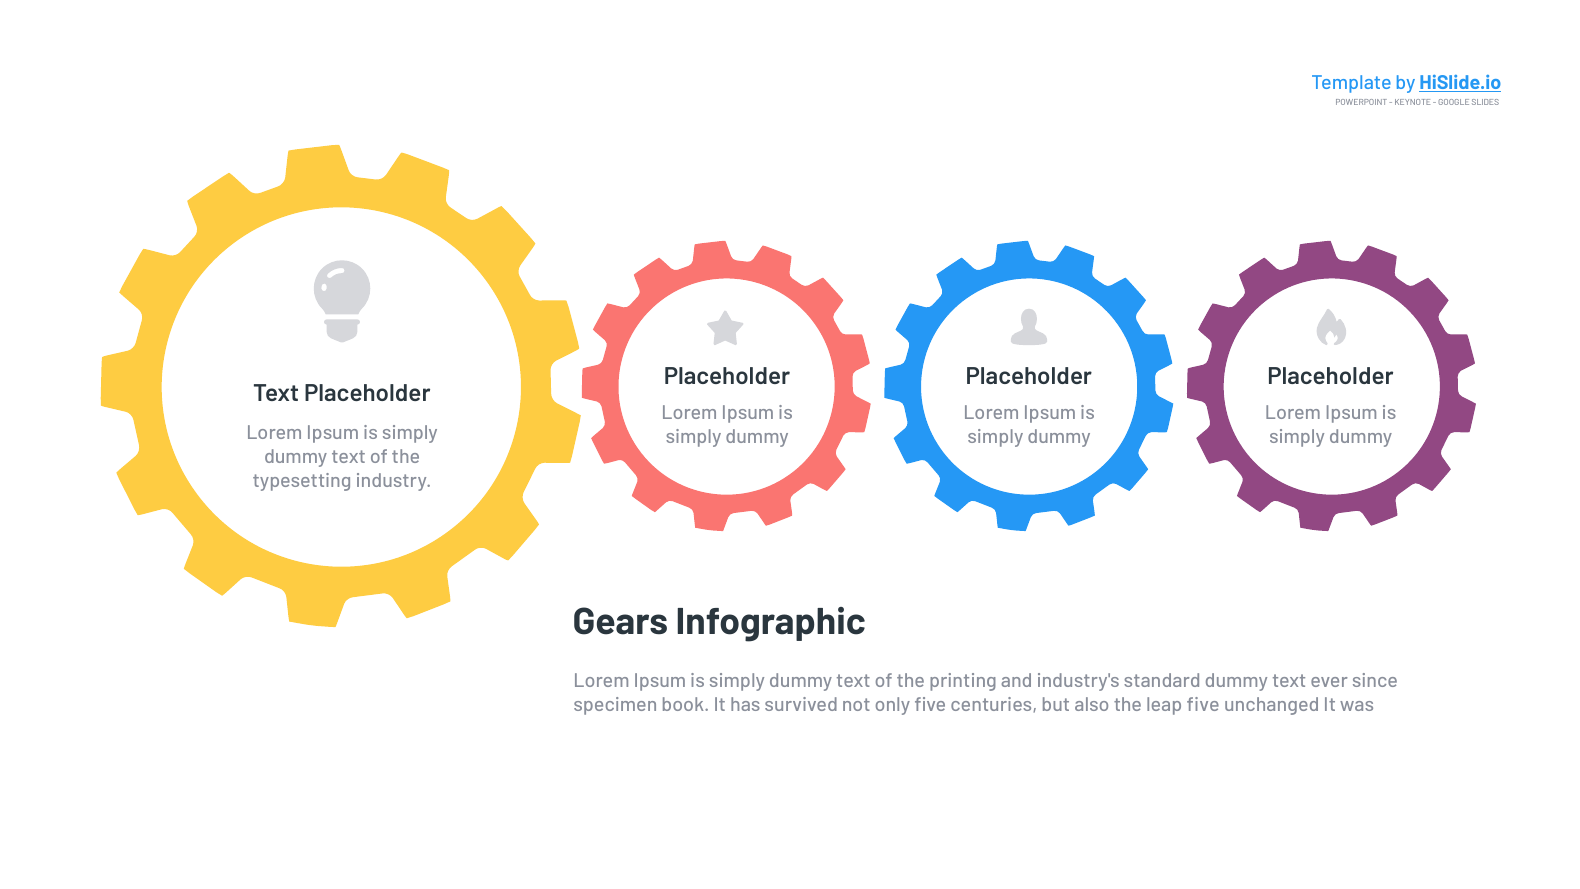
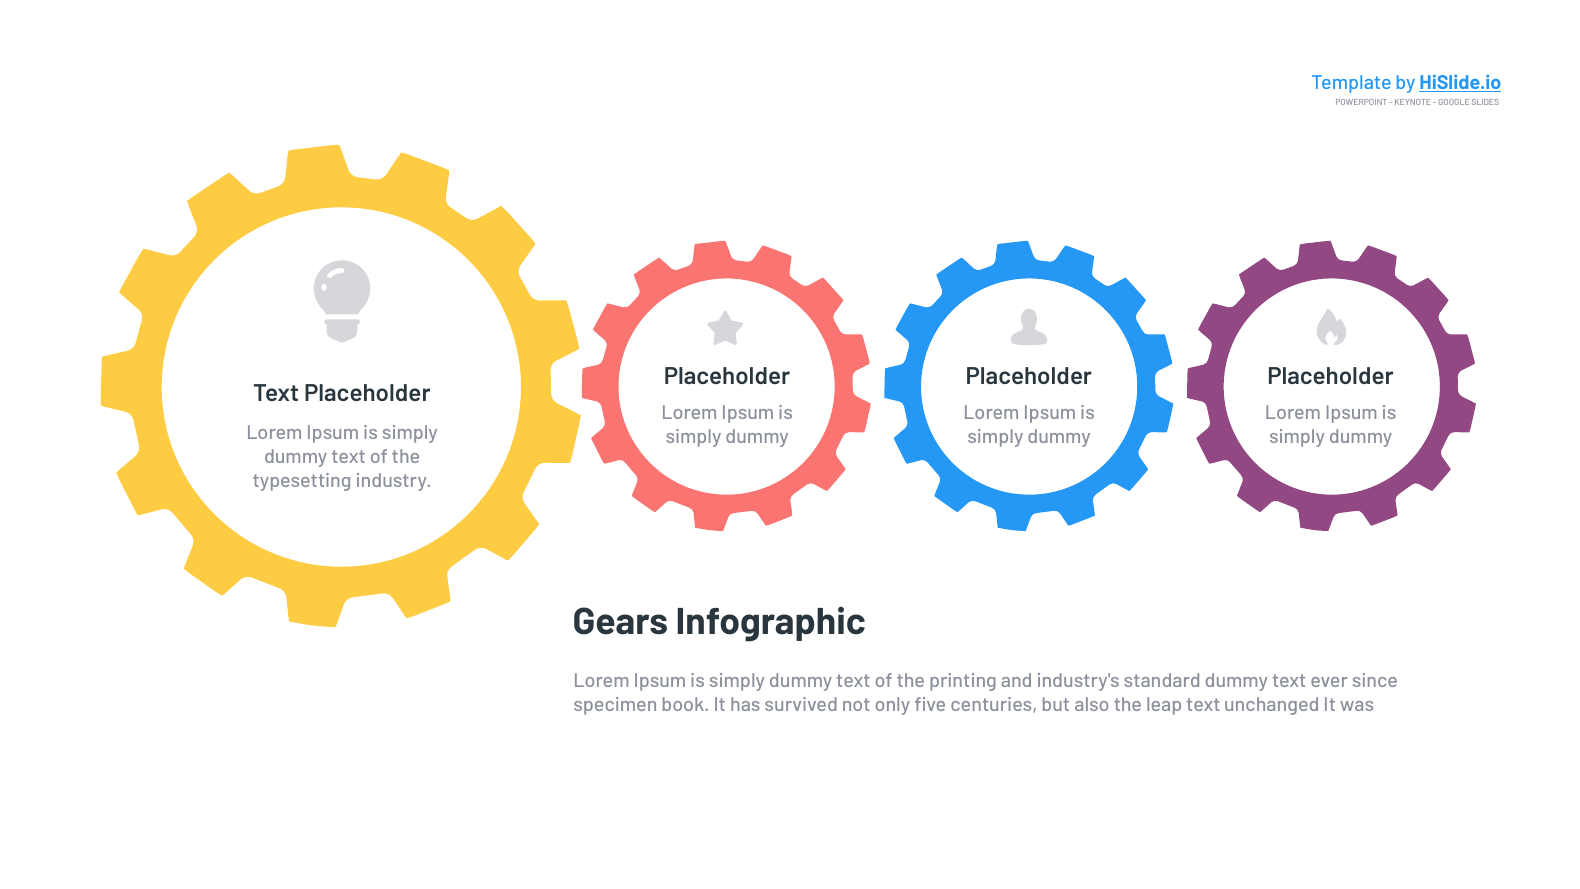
leap five: five -> text (1203, 704)
